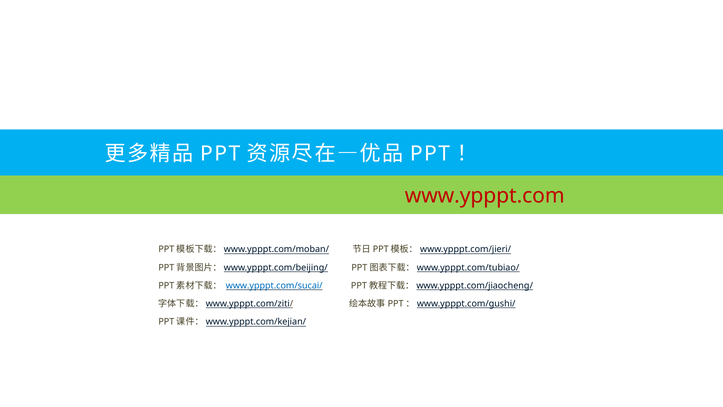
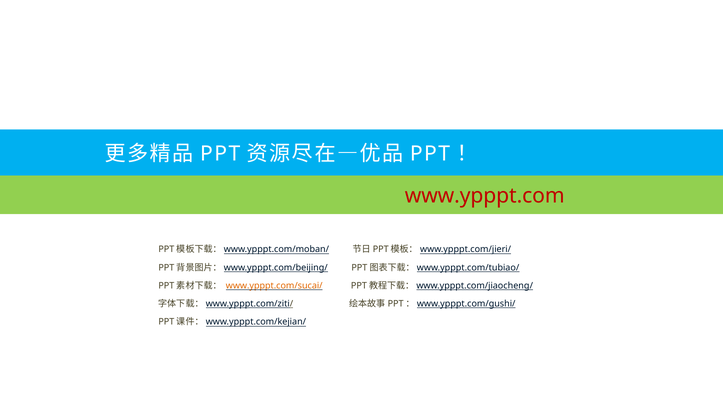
www.ypppt.com/sucai/ colour: blue -> orange (274, 285)
